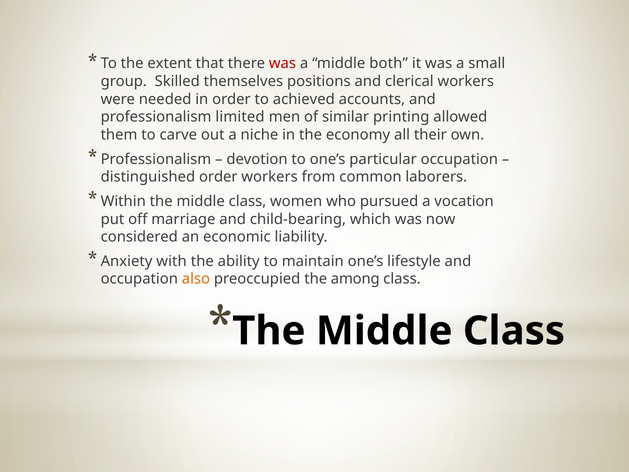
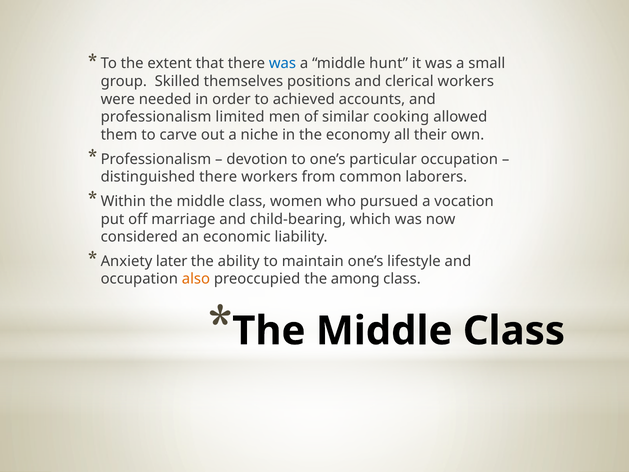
was colour: red -> blue (282, 63)
both: both -> hunt (389, 63)
printing: printing -> cooking (401, 117)
distinguished order: order -> there (218, 177)
with: with -> later (172, 261)
